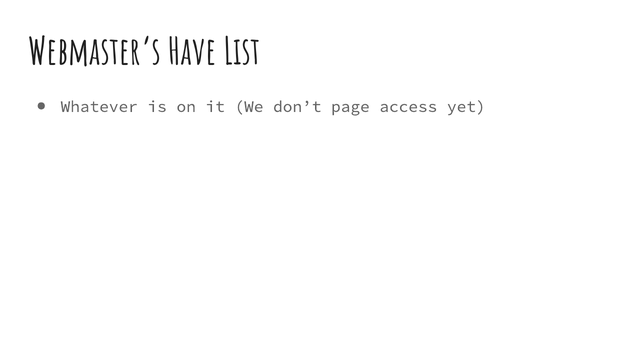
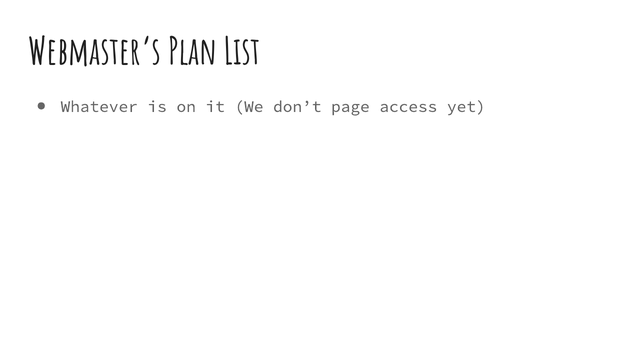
Have: Have -> Plan (193, 52)
